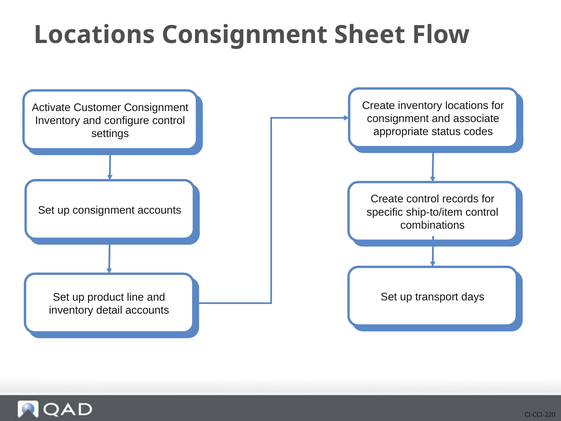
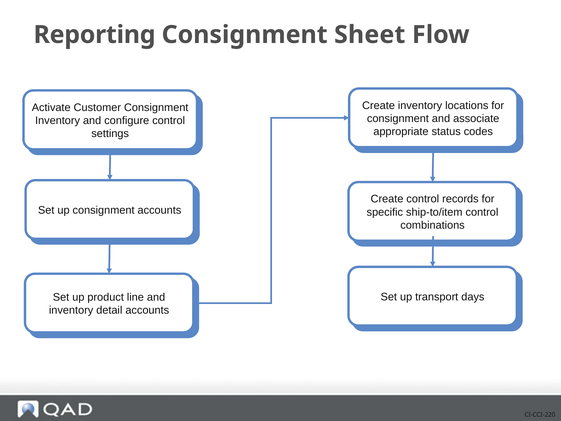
Locations: Locations -> Reporting (95, 35)
